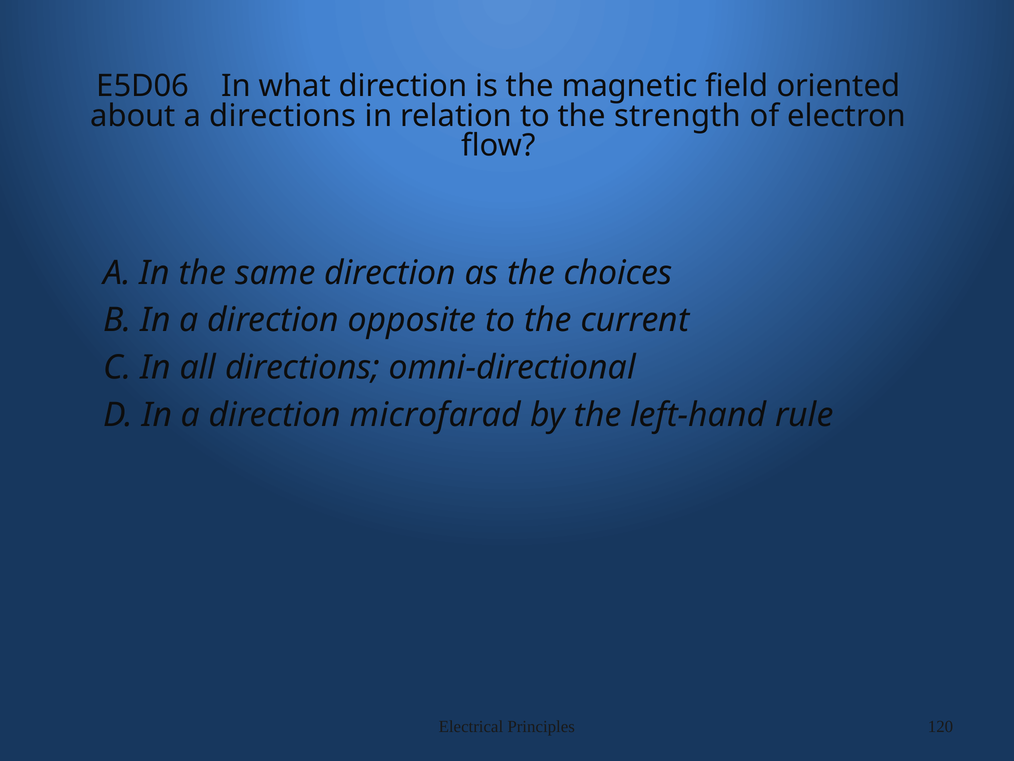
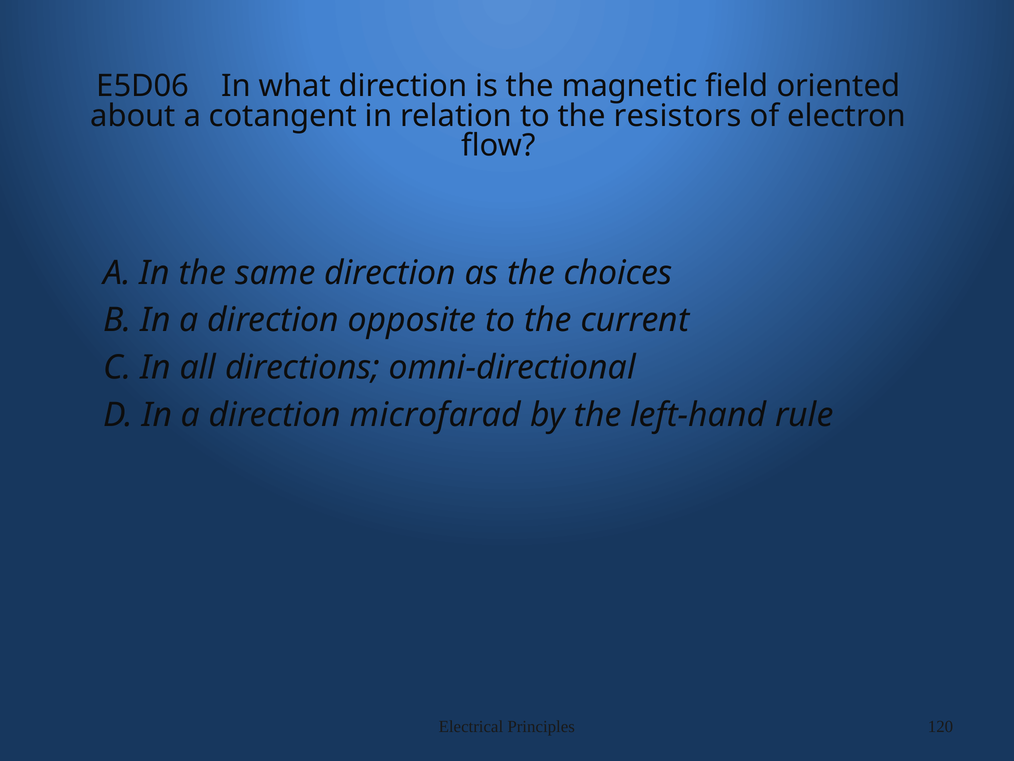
a directions: directions -> cotangent (283, 116)
strength: strength -> resistors (678, 116)
